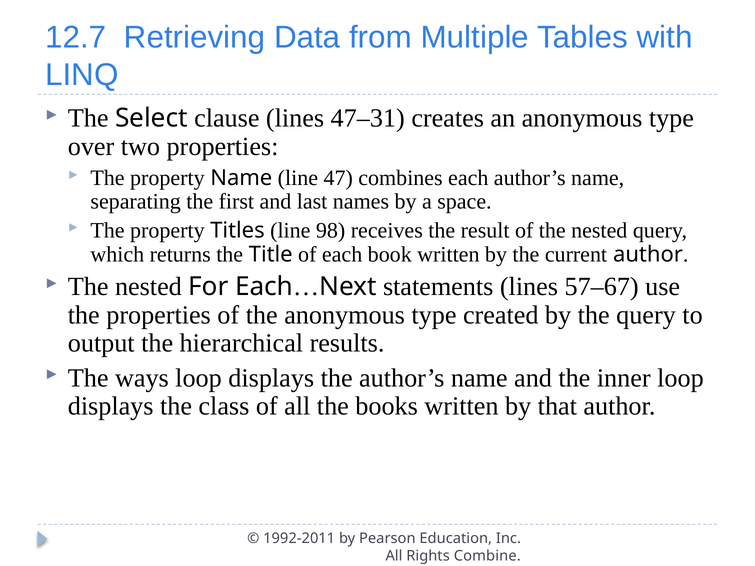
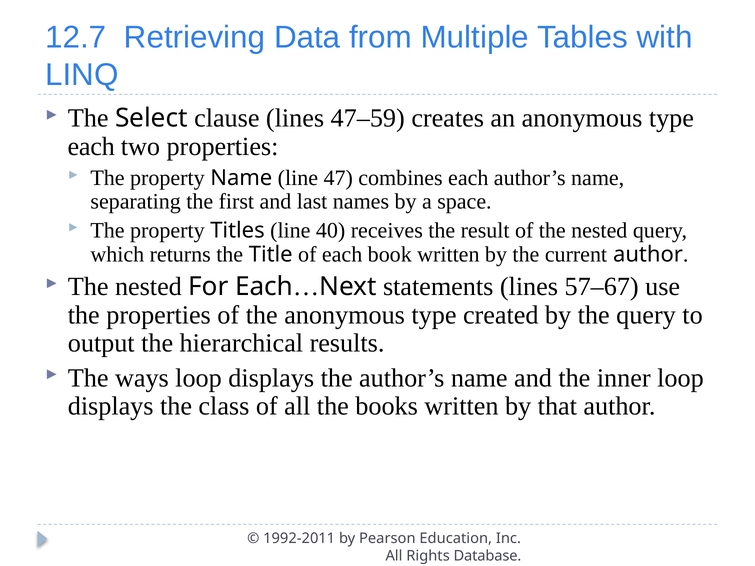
47–31: 47–31 -> 47–59 (368, 118)
over: over -> each (91, 147)
98: 98 -> 40 (331, 231)
Combine: Combine -> Database (487, 556)
